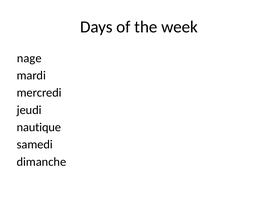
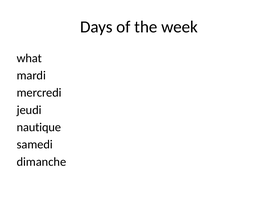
nage: nage -> what (29, 58)
